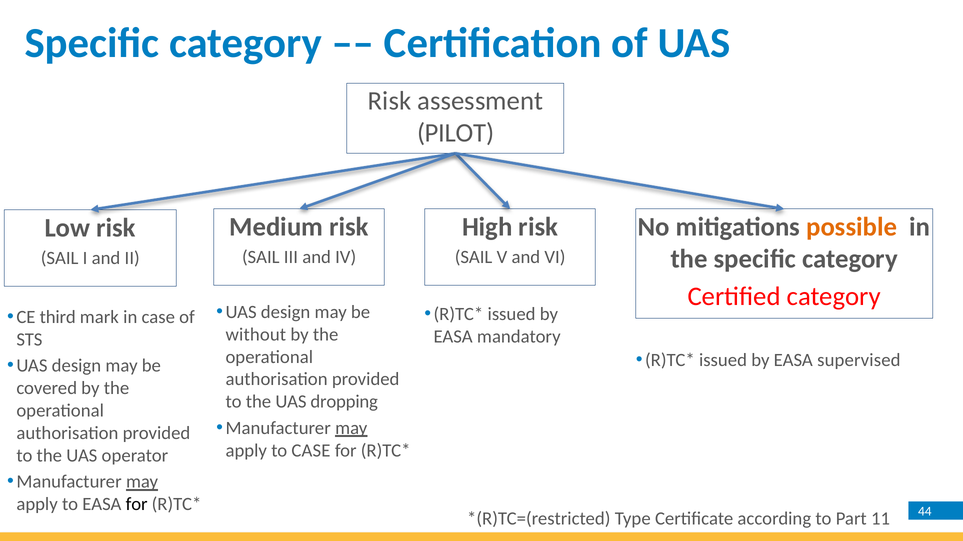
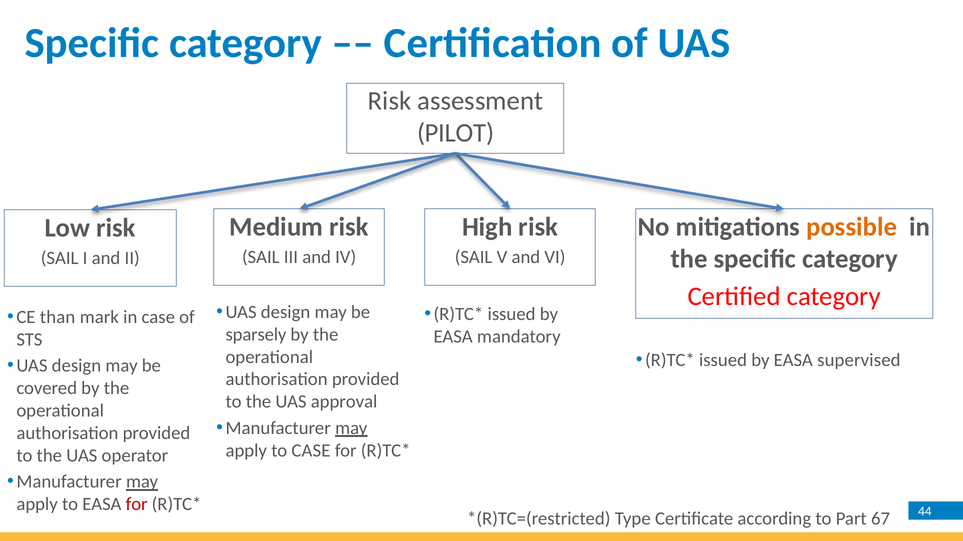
third: third -> than (58, 317)
without: without -> sparsely (256, 335)
dropping: dropping -> approval (344, 402)
for colour: black -> red (137, 505)
11: 11 -> 67 (881, 519)
